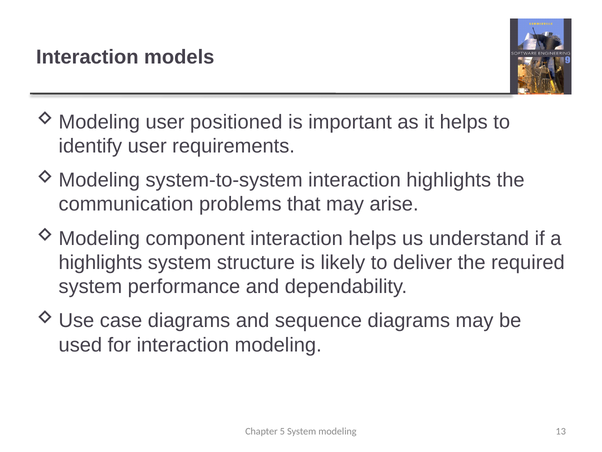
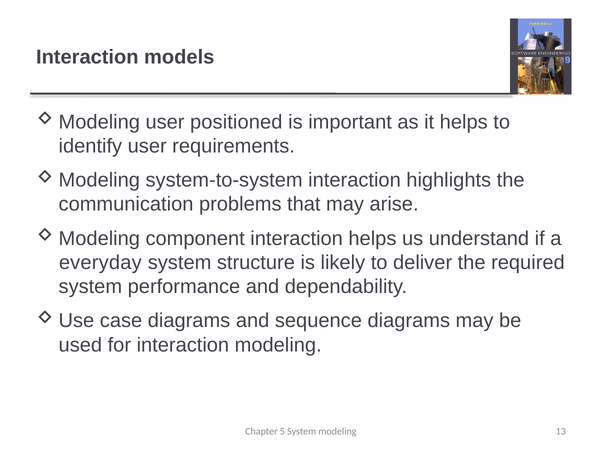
highlights: highlights -> everyday (100, 262)
